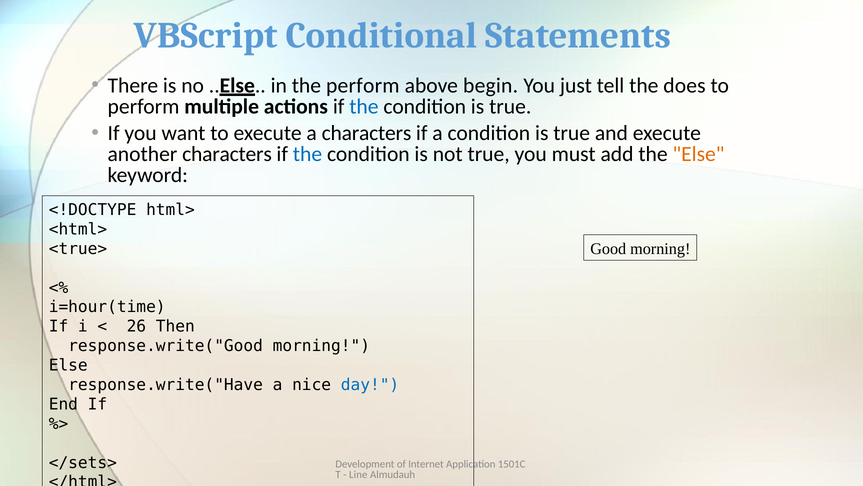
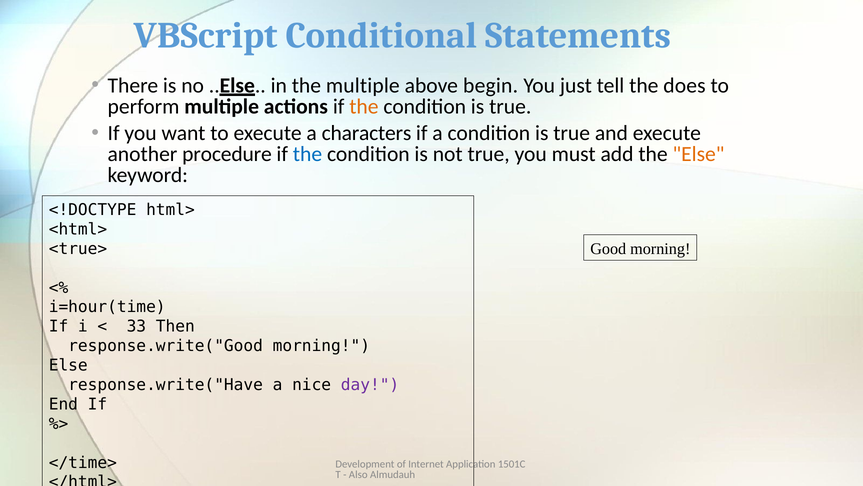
the perform: perform -> multiple (363, 85)
the colour: blue -> orange (364, 106)
another characters: characters -> procedure (227, 154)
26: 26 -> 33 (136, 326)
day colour: blue -> purple (370, 384)
</sets>: </sets> -> </time> (83, 462)
Line: Line -> Also (358, 474)
